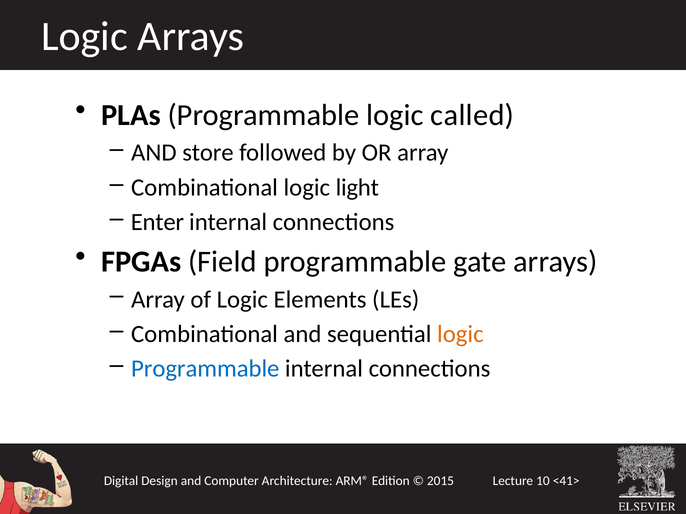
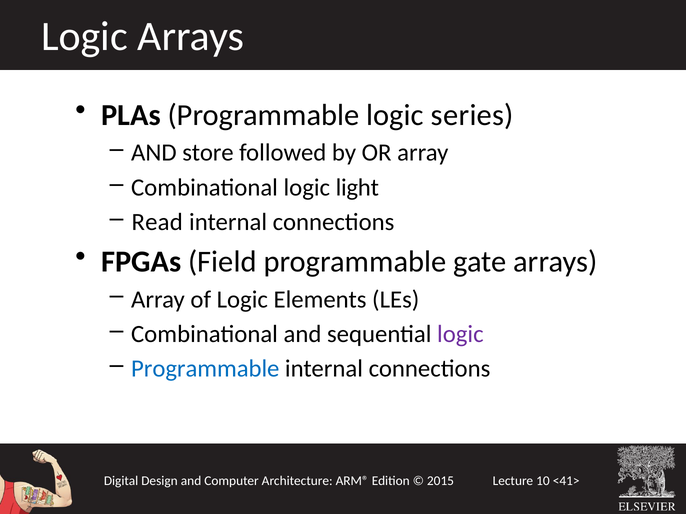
called: called -> series (472, 115)
Enter: Enter -> Read (157, 222)
logic colour: orange -> purple (460, 334)
